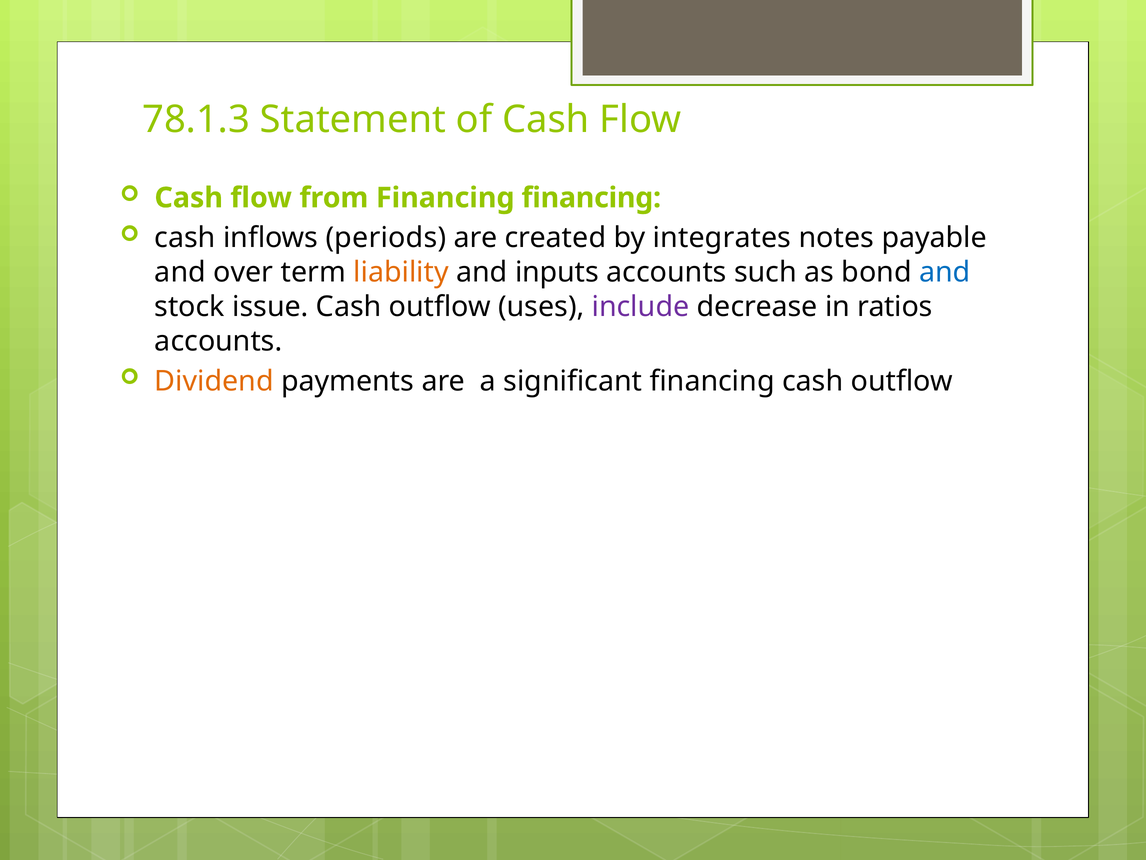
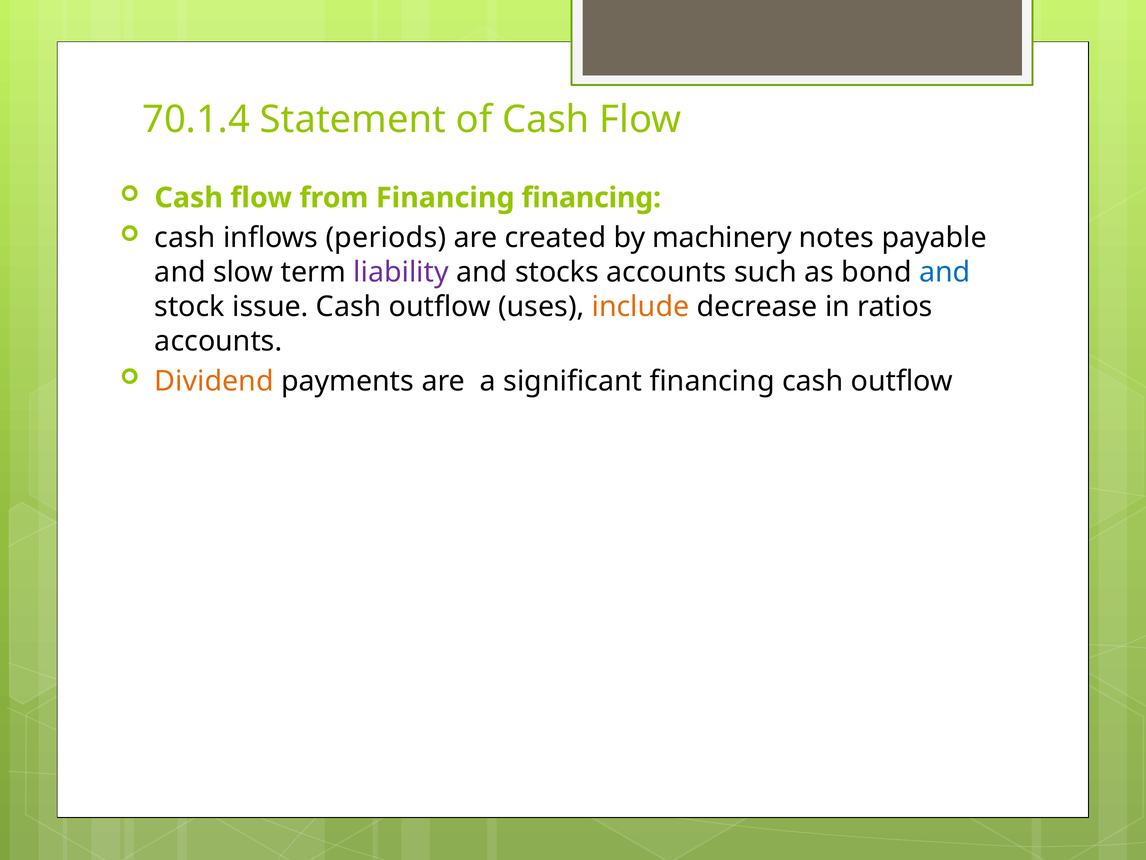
78.1.3: 78.1.3 -> 70.1.4 (196, 120)
integrates: integrates -> machinery (722, 238)
over: over -> slow (243, 272)
liability colour: orange -> purple (401, 272)
inputs: inputs -> stocks (557, 272)
include colour: purple -> orange (640, 307)
